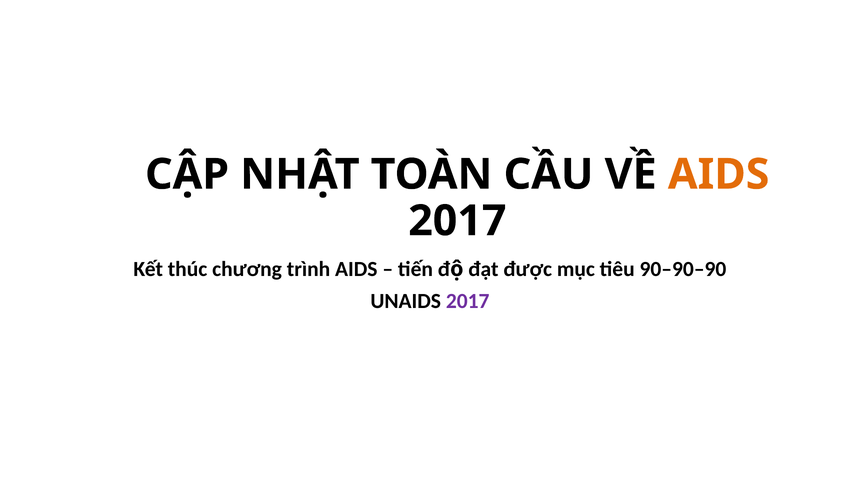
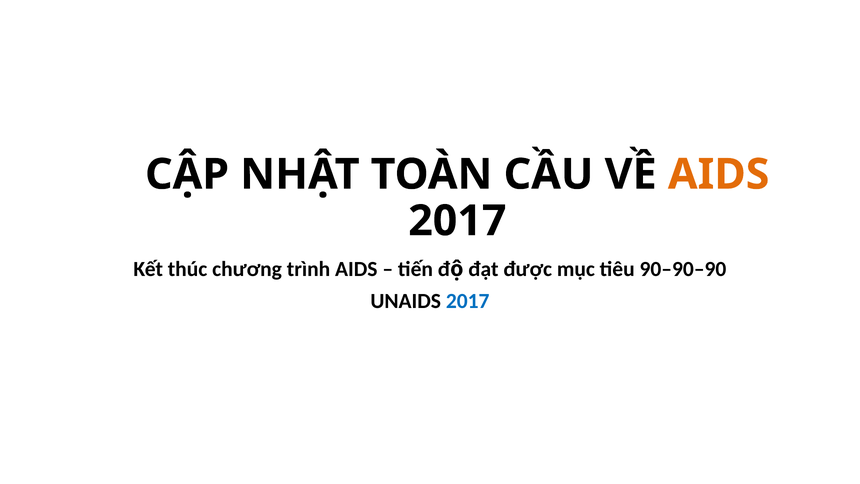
2017 colour: purple -> blue (468, 301)
